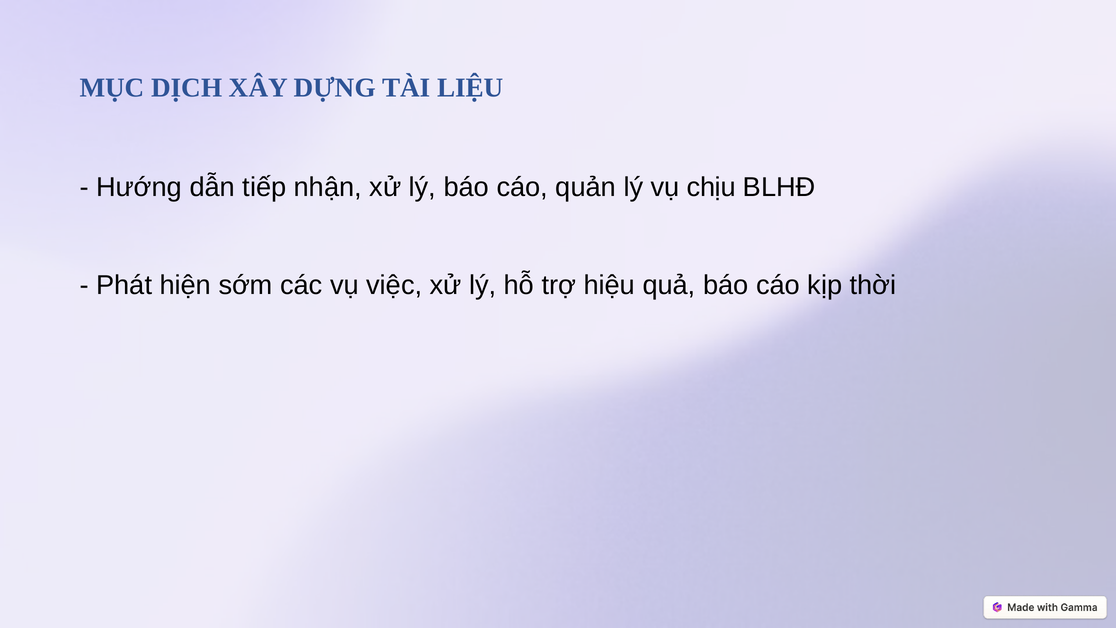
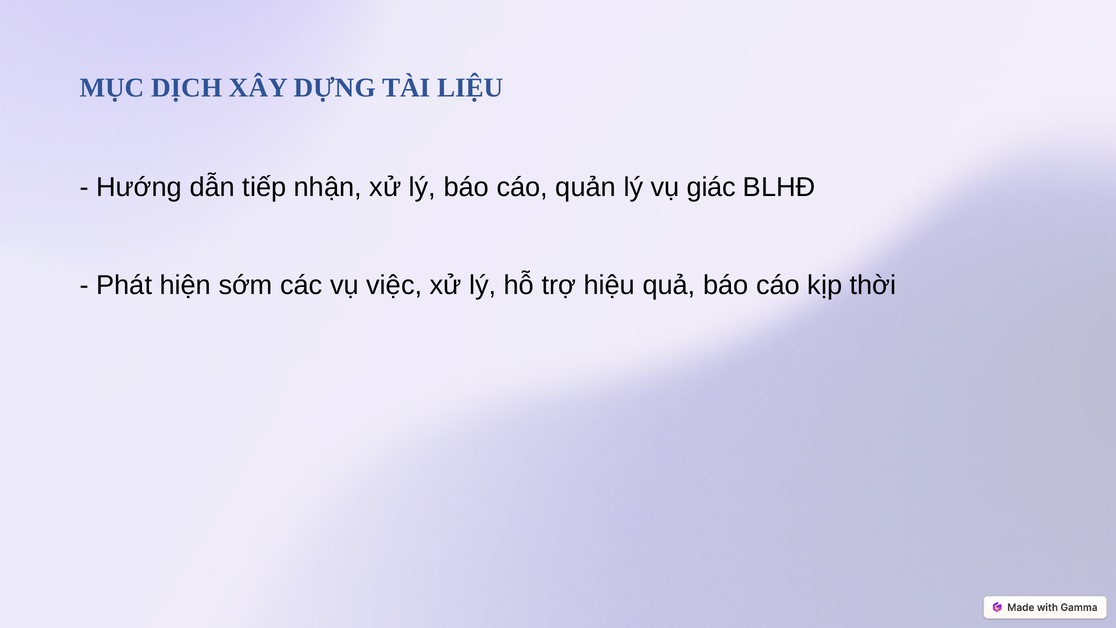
chịu: chịu -> giác (711, 187)
